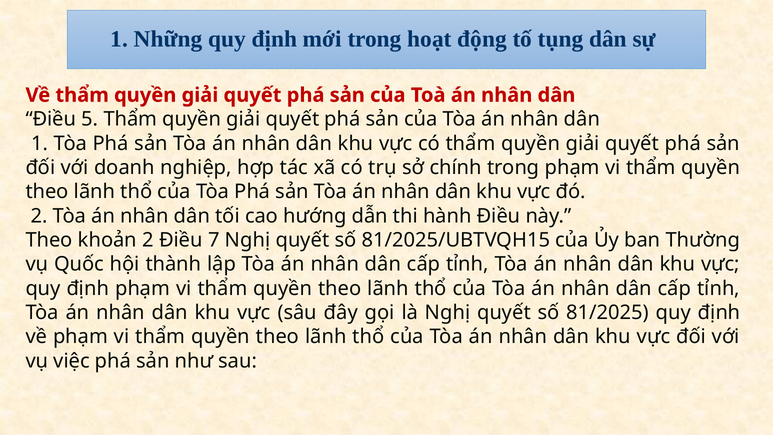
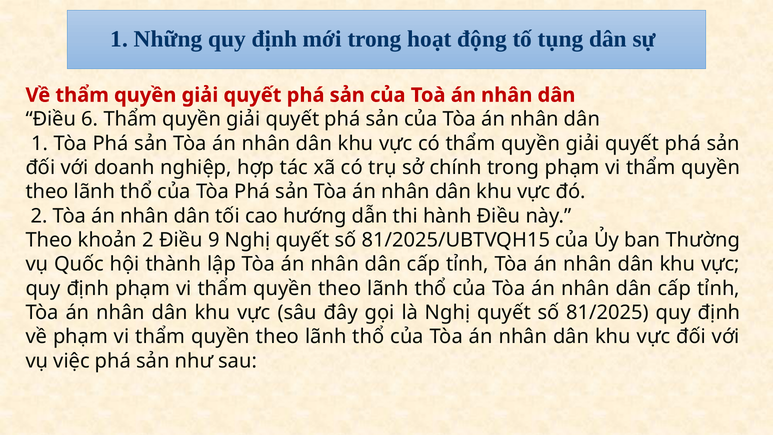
5: 5 -> 6 (90, 119)
7: 7 -> 9 (214, 240)
